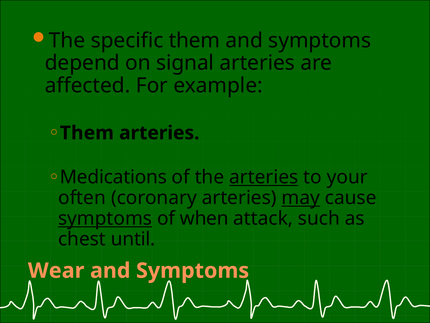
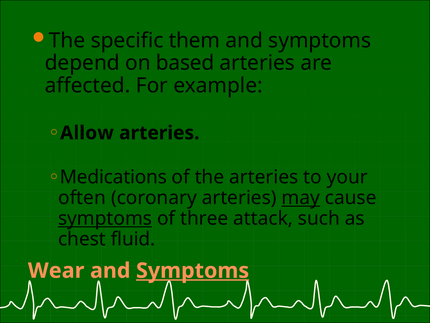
signal: signal -> based (185, 63)
Them: Them -> Allow (87, 133)
arteries underline: present -> none (264, 177)
when: when -> three (204, 218)
until: until -> fluid (133, 239)
Symptoms underline: none -> present (193, 270)
